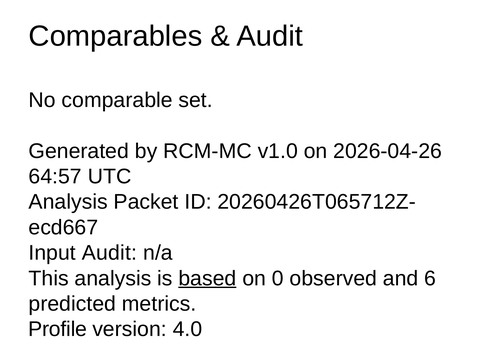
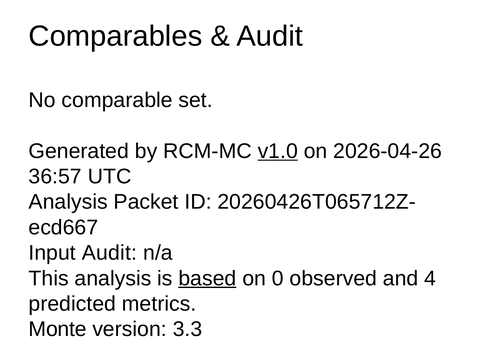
v1.0 underline: none -> present (278, 151)
64:57: 64:57 -> 36:57 (55, 177)
6: 6 -> 4 (430, 279)
Profile: Profile -> Monte (58, 330)
4.0: 4.0 -> 3.3 (187, 330)
